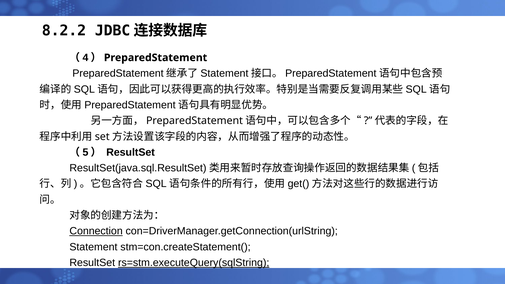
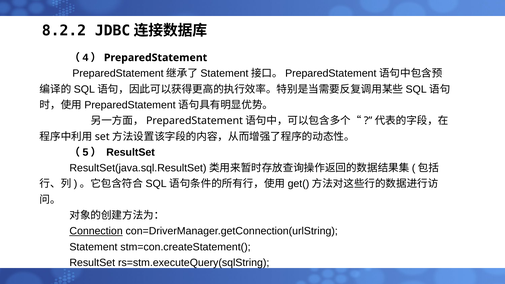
rs=stm.executeQuery(sqlString underline: present -> none (194, 263)
